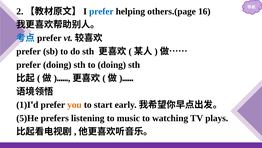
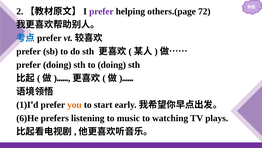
prefer colour: blue -> purple (101, 11)
16: 16 -> 72 (204, 11)
5)He: 5)He -> 6)He (27, 118)
